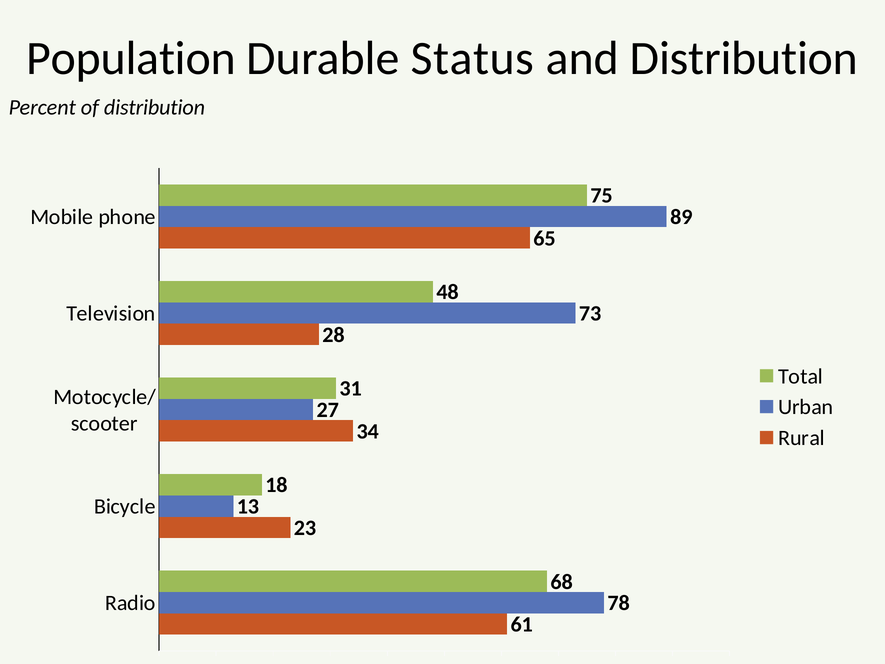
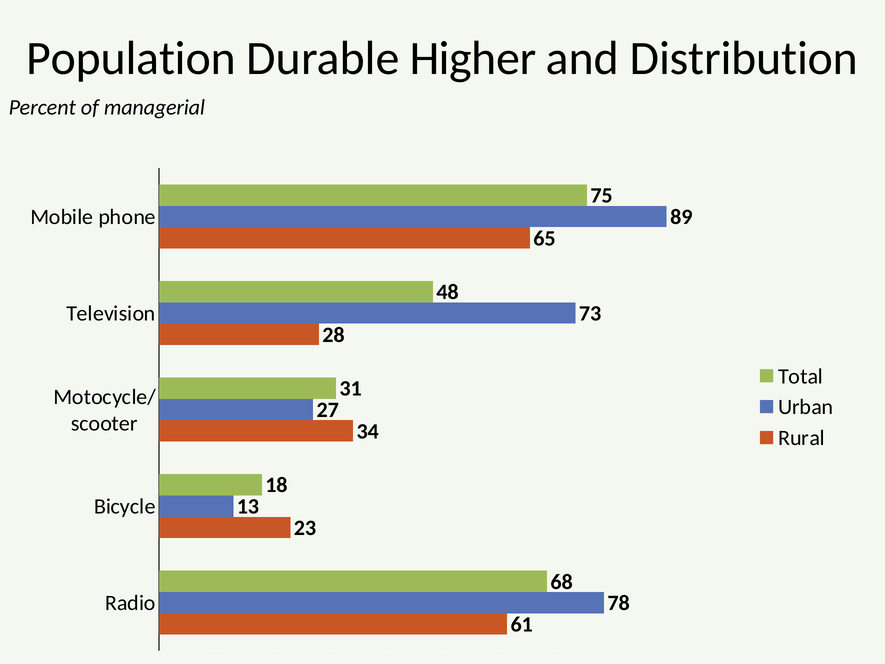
Status: Status -> Higher (473, 59)
of distribution: distribution -> managerial (154, 108)
